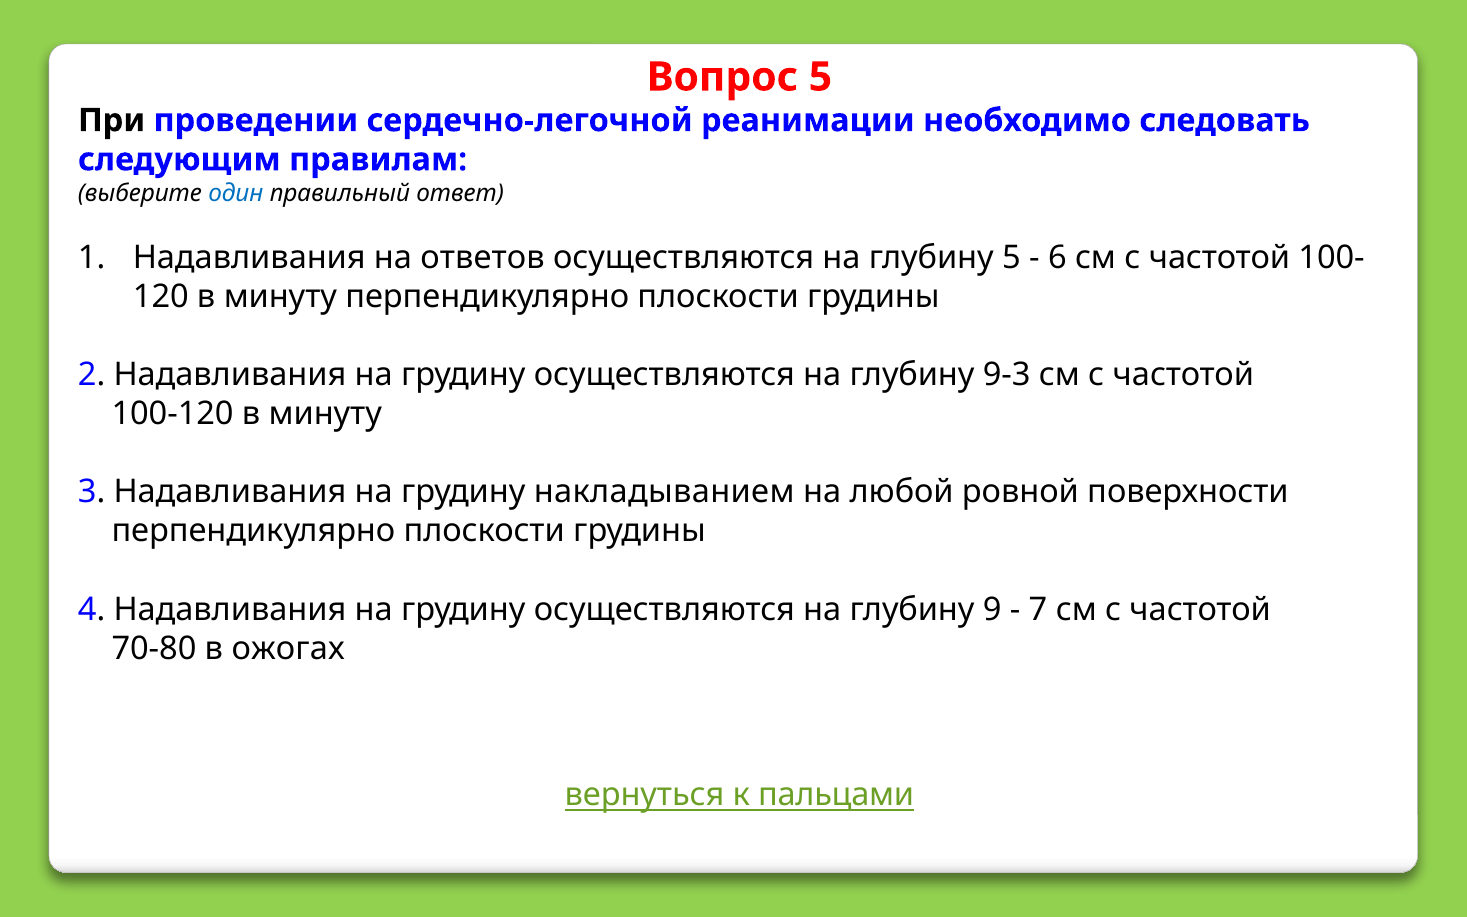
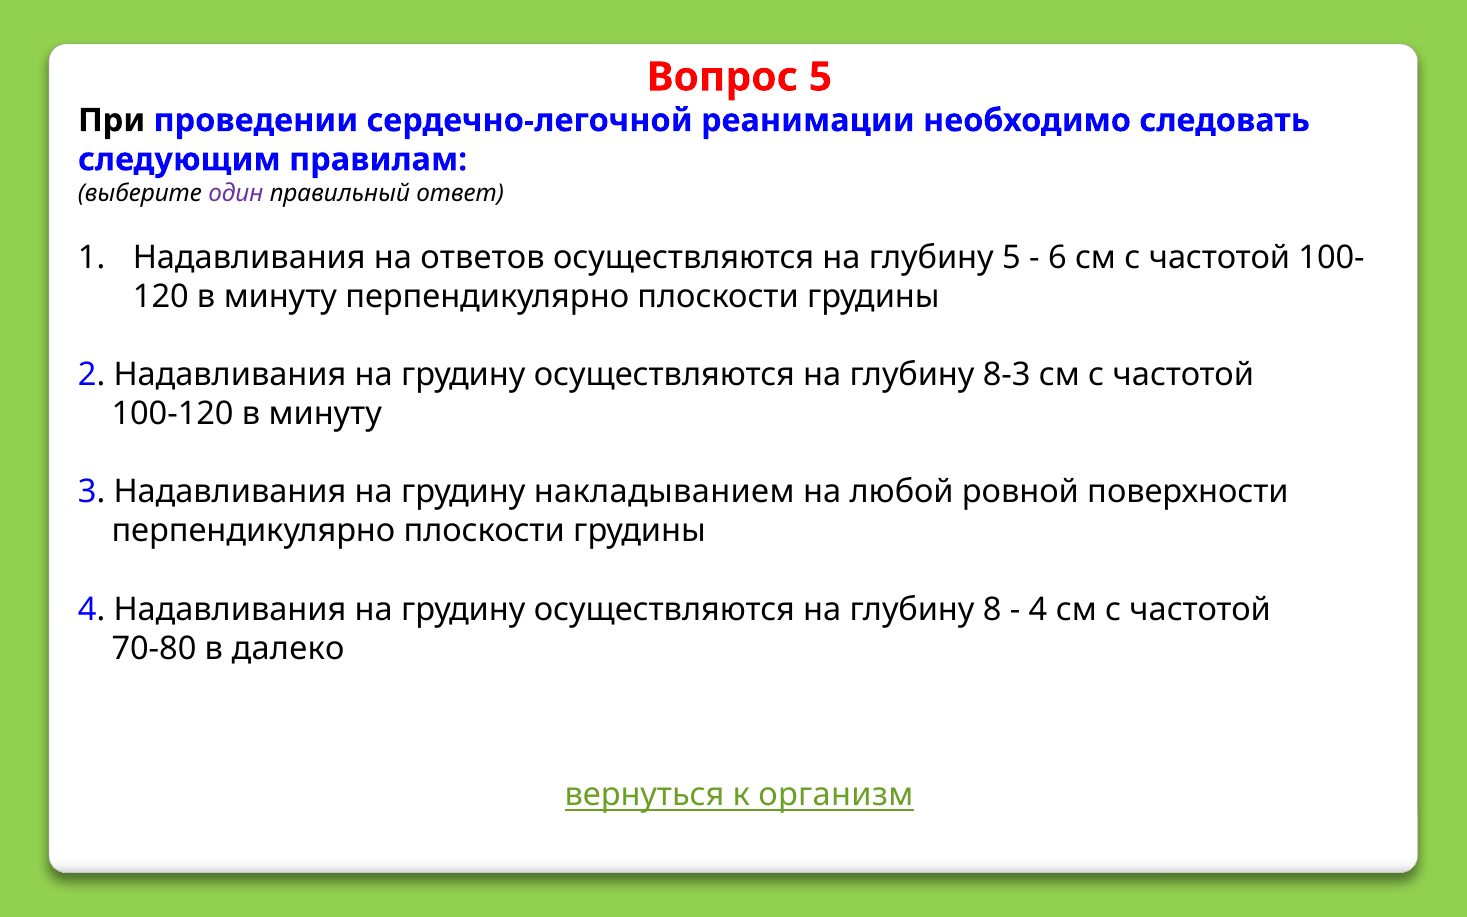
один colour: blue -> purple (236, 193)
9-3: 9-3 -> 8-3 (1007, 375)
9: 9 -> 8 (992, 609)
7: 7 -> 4 (1038, 609)
ожогах: ожогах -> далеко (288, 648)
пальцами: пальцами -> организм (836, 795)
